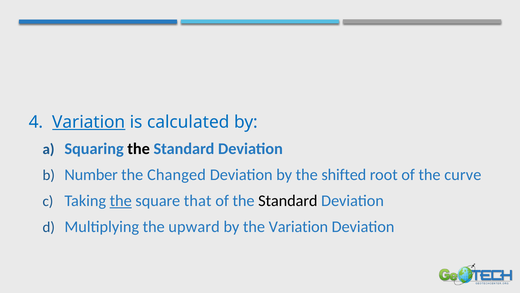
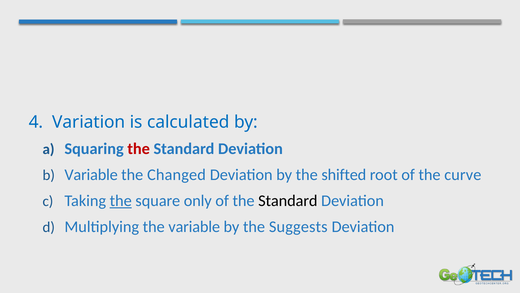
Variation underline: present -> none (89, 122)
the colour: black -> red (139, 148)
Number: Number -> Variable (91, 174)
that: that -> only (198, 200)
the upward: upward -> variable (194, 226)
the Variation: Variation -> Suggests (298, 226)
